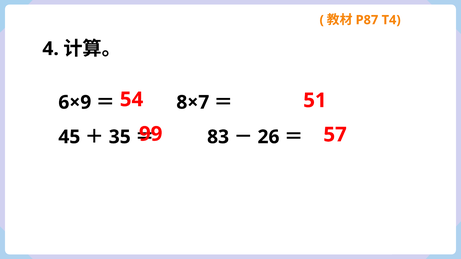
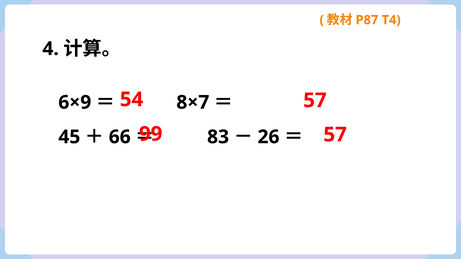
54 51: 51 -> 57 (315, 101)
35: 35 -> 66 (120, 137)
